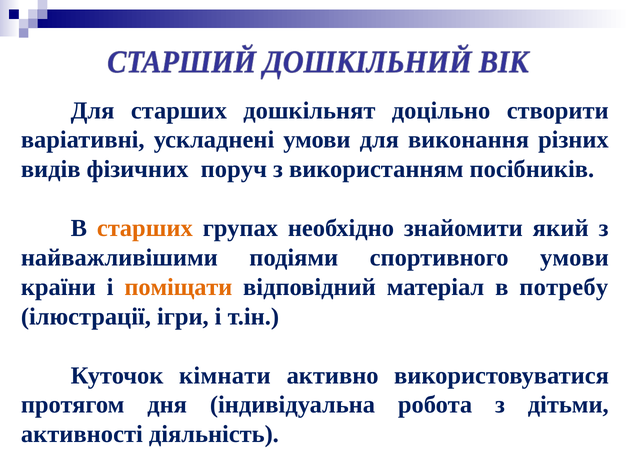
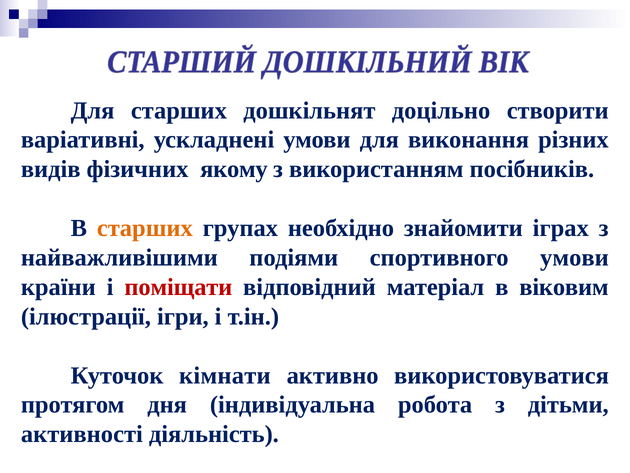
поруч: поруч -> якому (234, 169)
який: який -> іграх (561, 228)
поміщати colour: orange -> red (178, 287)
потребу: потребу -> віковим (564, 287)
